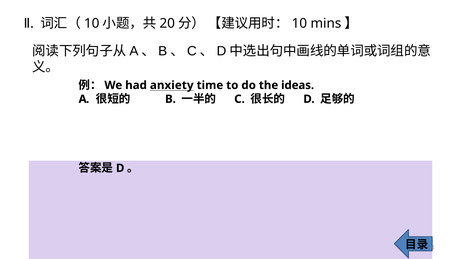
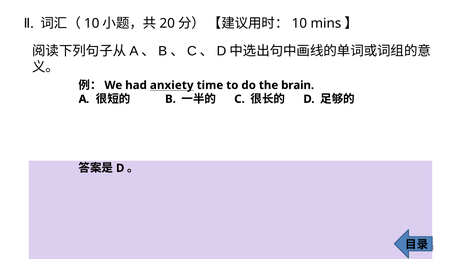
ideas: ideas -> brain (298, 85)
